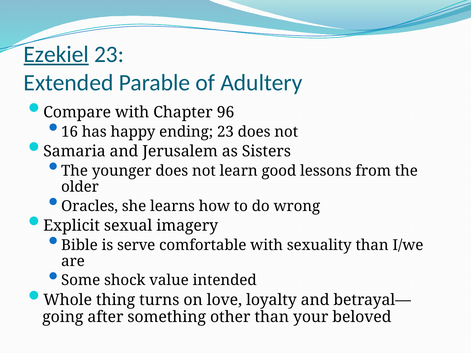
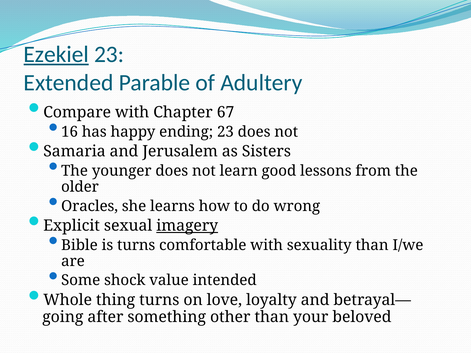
96: 96 -> 67 (226, 113)
imagery underline: none -> present (187, 226)
is serve: serve -> turns (136, 245)
